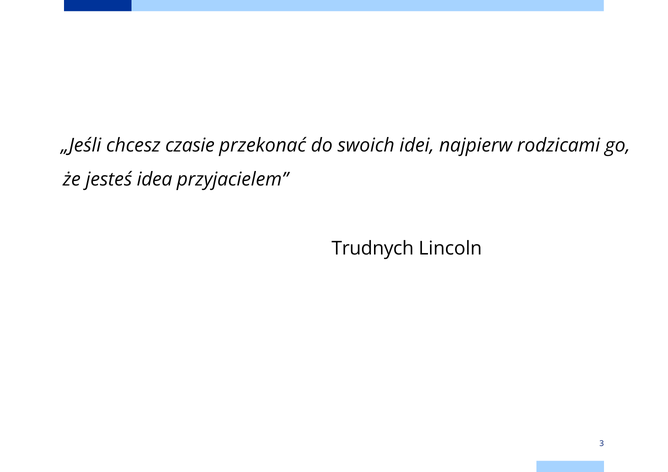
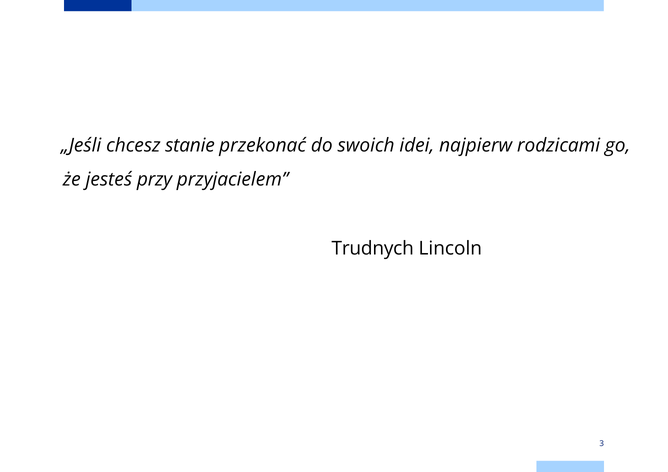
czasie: czasie -> stanie (190, 146)
idea: idea -> przy (155, 180)
